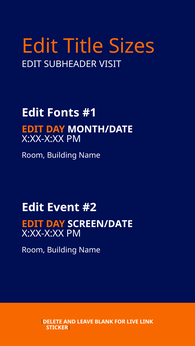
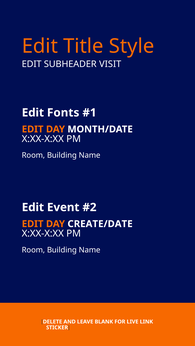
Sizes: Sizes -> Style (132, 46)
SCREEN/DATE: SCREEN/DATE -> CREATE/DATE (100, 224)
